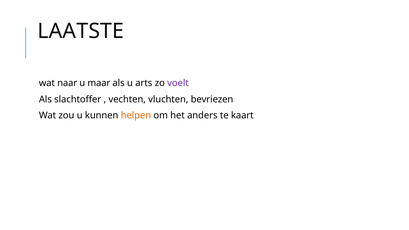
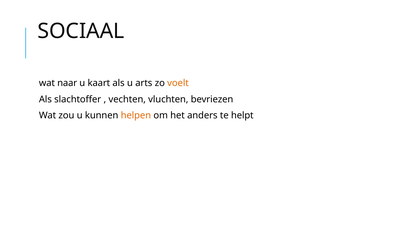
LAATSTE: LAATSTE -> SOCIAAL (81, 31)
maar: maar -> kaart (99, 83)
voelt colour: purple -> orange (178, 83)
kaart: kaart -> helpt (242, 115)
